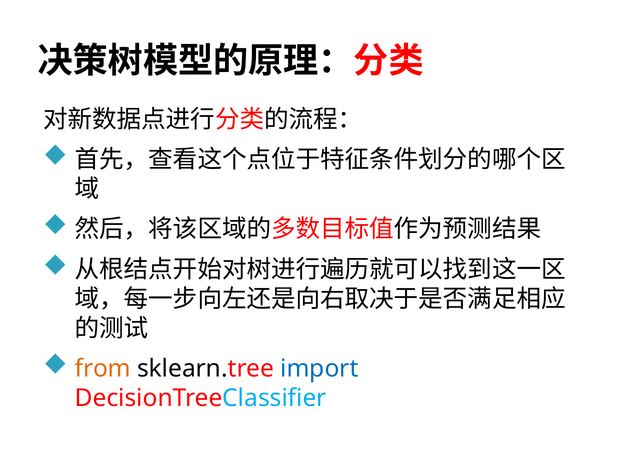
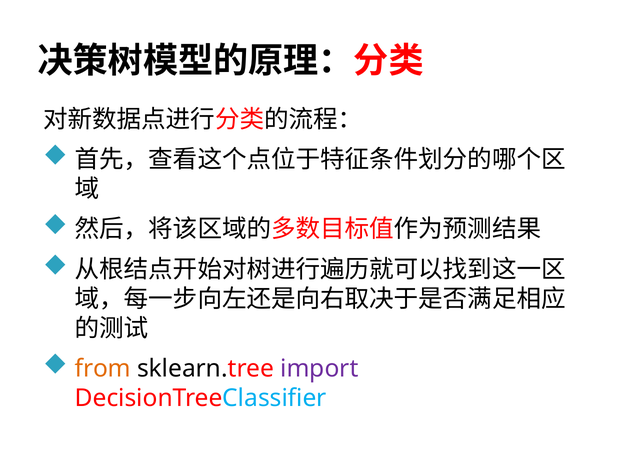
import colour: blue -> purple (319, 368)
